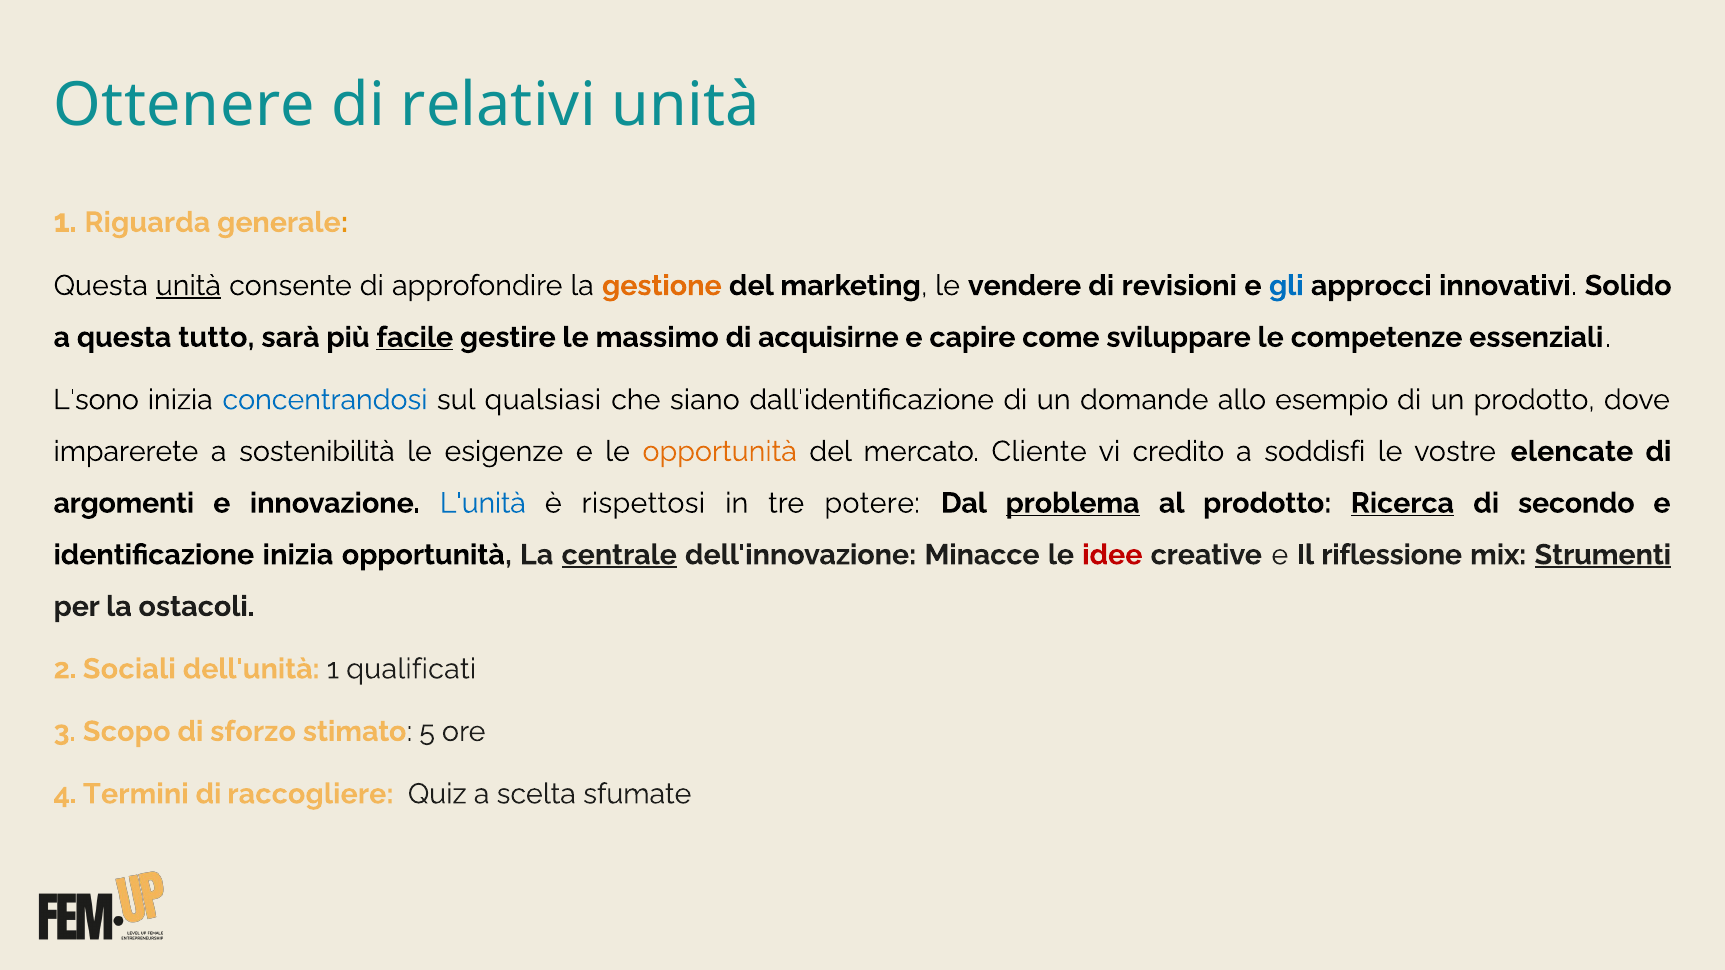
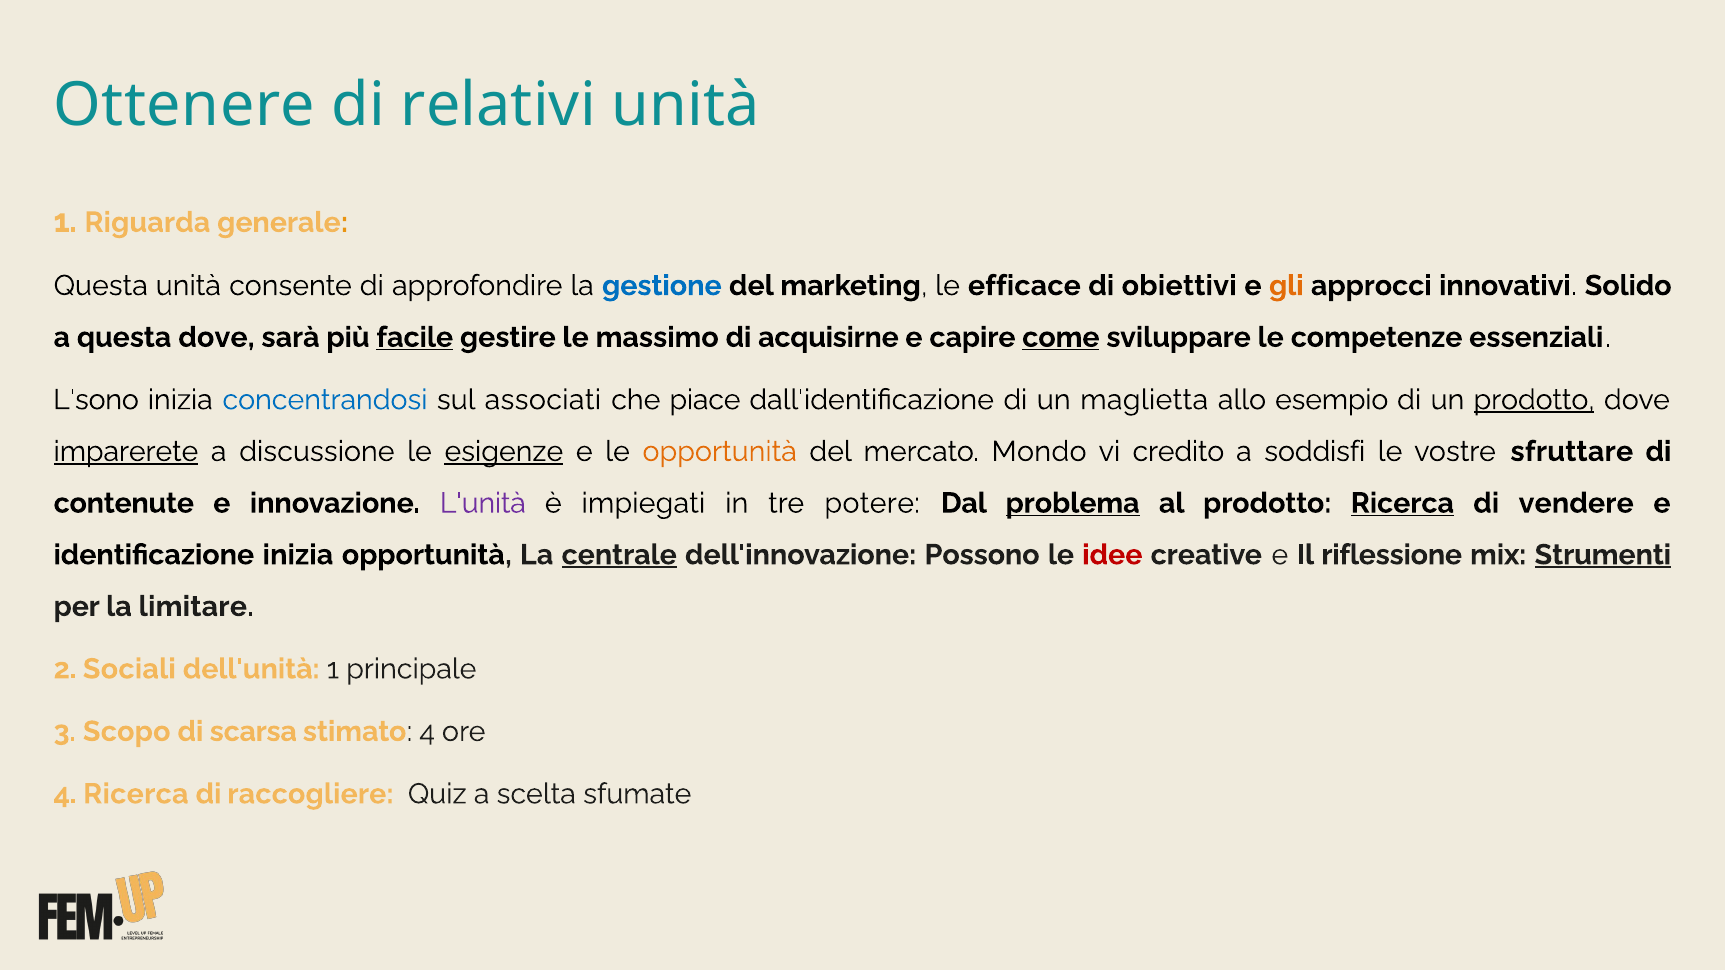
unità underline: present -> none (188, 286)
gestione colour: orange -> blue (662, 286)
vendere: vendere -> efficace (1024, 286)
revisioni: revisioni -> obiettivi (1179, 286)
gli colour: blue -> orange (1286, 286)
questa tutto: tutto -> dove (216, 337)
come underline: none -> present (1061, 337)
qualsiasi: qualsiasi -> associati (543, 400)
siano: siano -> piace (705, 400)
domande: domande -> maglietta (1144, 400)
prodotto underline: none -> present (1534, 400)
imparerete underline: none -> present (126, 452)
sostenibilità: sostenibilità -> discussione (317, 452)
esigenze underline: none -> present (504, 452)
Cliente: Cliente -> Mondo (1039, 452)
elencate: elencate -> sfruttare (1572, 452)
argomenti: argomenti -> contenute (124, 503)
L'unità colour: blue -> purple (483, 503)
rispettosi: rispettosi -> impiegati (643, 503)
secondo: secondo -> vendere (1576, 503)
Minacce: Minacce -> Possono (982, 555)
ostacoli: ostacoli -> limitare (196, 607)
qualificati: qualificati -> principale (411, 669)
sforzo: sforzo -> scarsa (253, 732)
stimato 5: 5 -> 4 (427, 732)
4 Termini: Termini -> Ricerca (136, 794)
